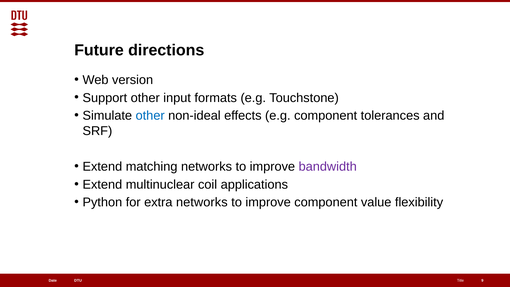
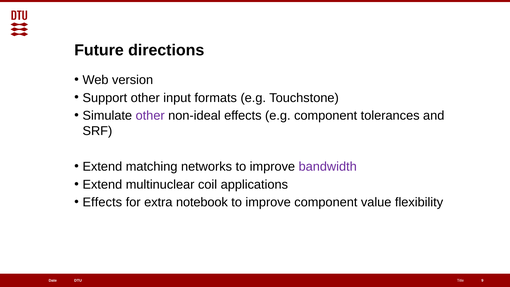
other colour: blue -> purple (150, 116)
Python: Python -> Effects (102, 202)
extra networks: networks -> notebook (202, 202)
